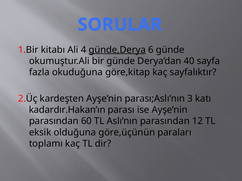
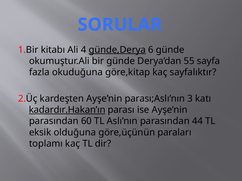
40: 40 -> 55 (189, 61)
kadardır.Hakan’ın underline: none -> present (67, 110)
12: 12 -> 44 (197, 121)
